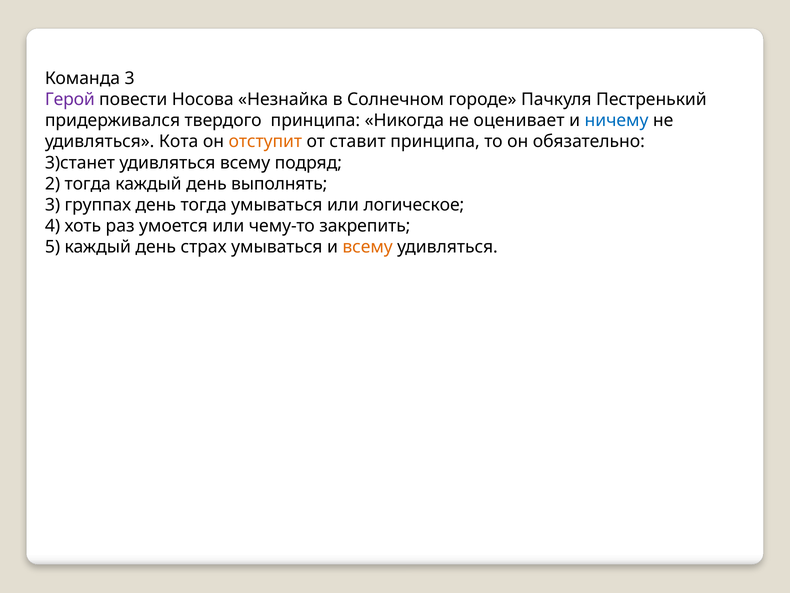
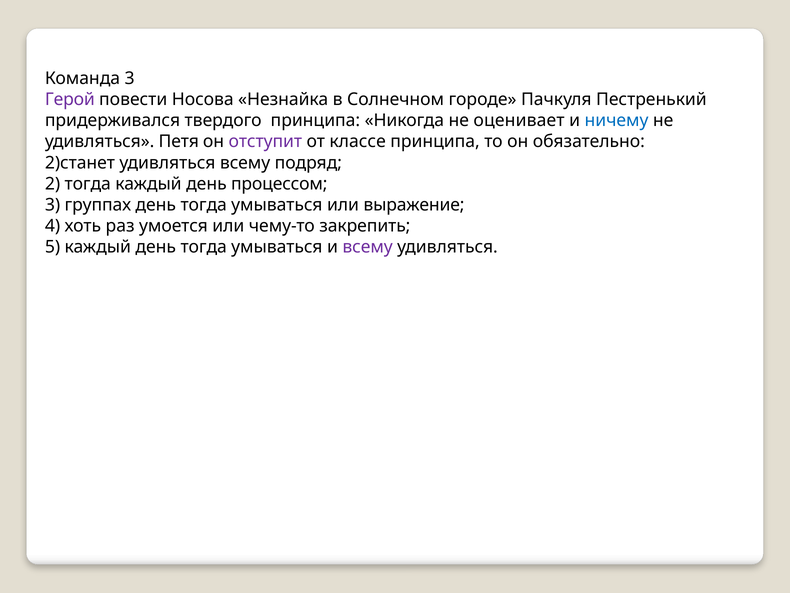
Кота: Кота -> Петя (179, 142)
отступит colour: orange -> purple (265, 142)
ставит: ставит -> классе (358, 142)
3)станет: 3)станет -> 2)станет (80, 163)
выполнять: выполнять -> процессом (279, 184)
логическое: логическое -> выражение (414, 205)
каждый день страх: страх -> тогда (204, 247)
всему colour: orange -> purple (368, 247)
